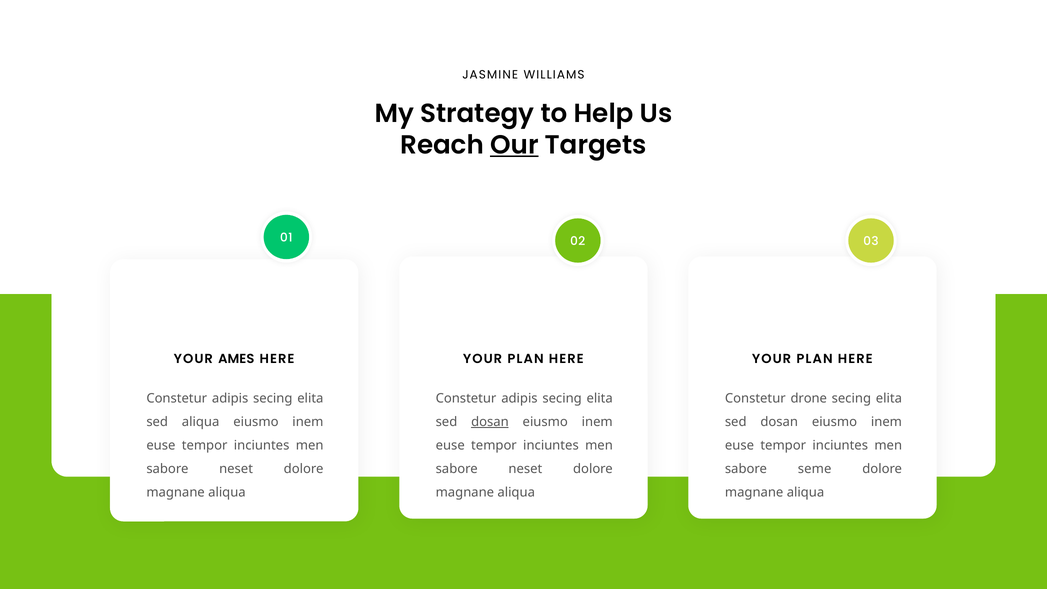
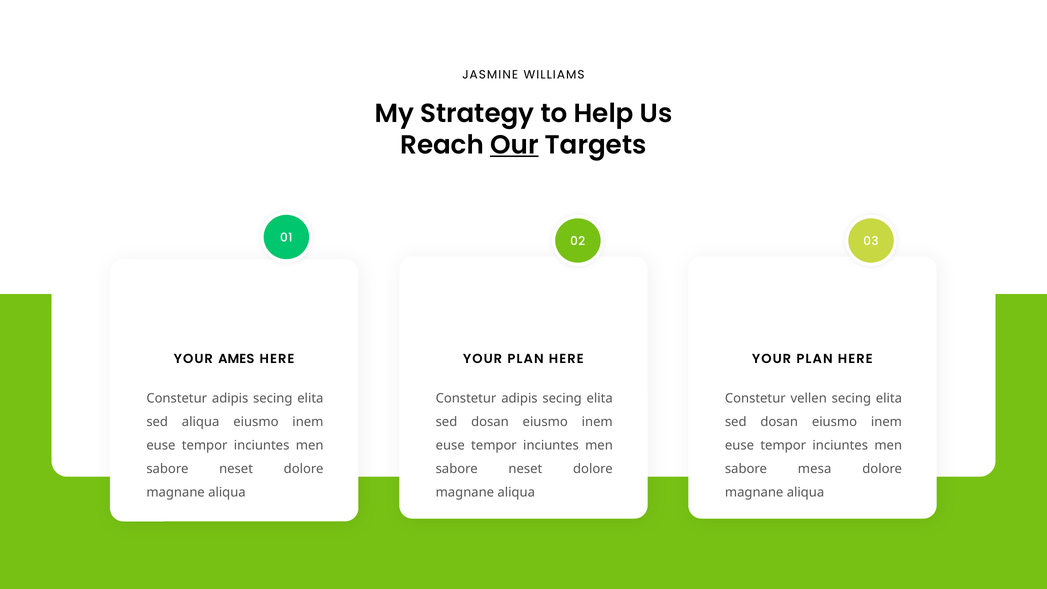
drone: drone -> vellen (809, 398)
dosan underline: present -> none (490, 422)
seme: seme -> mesa (815, 469)
